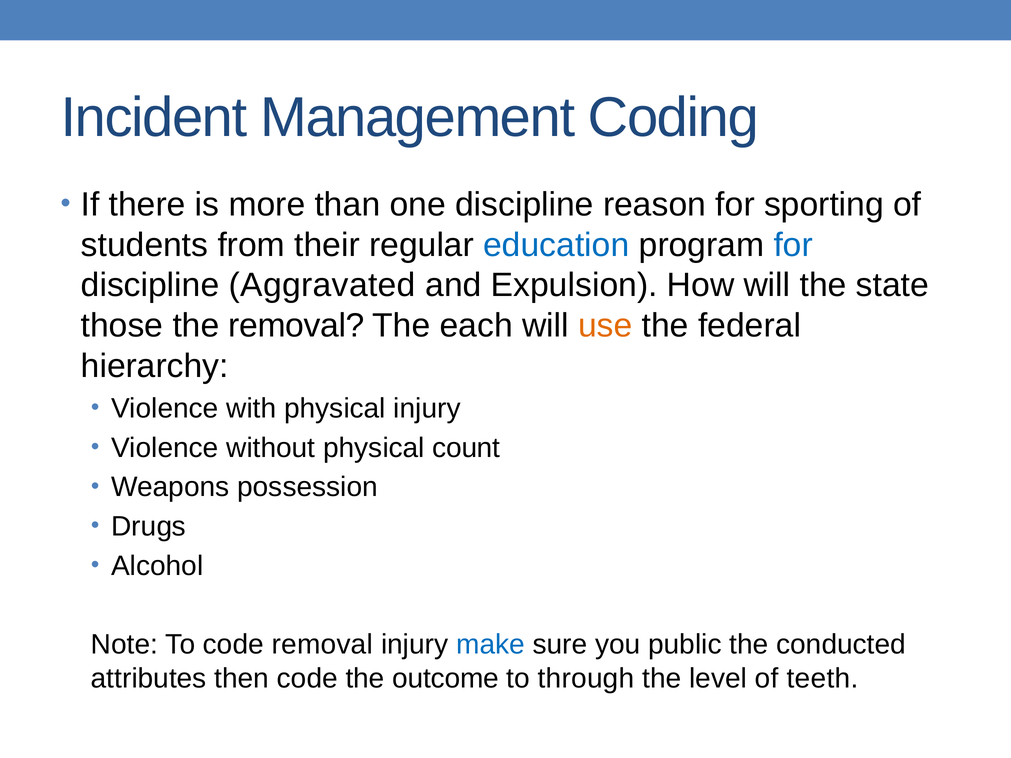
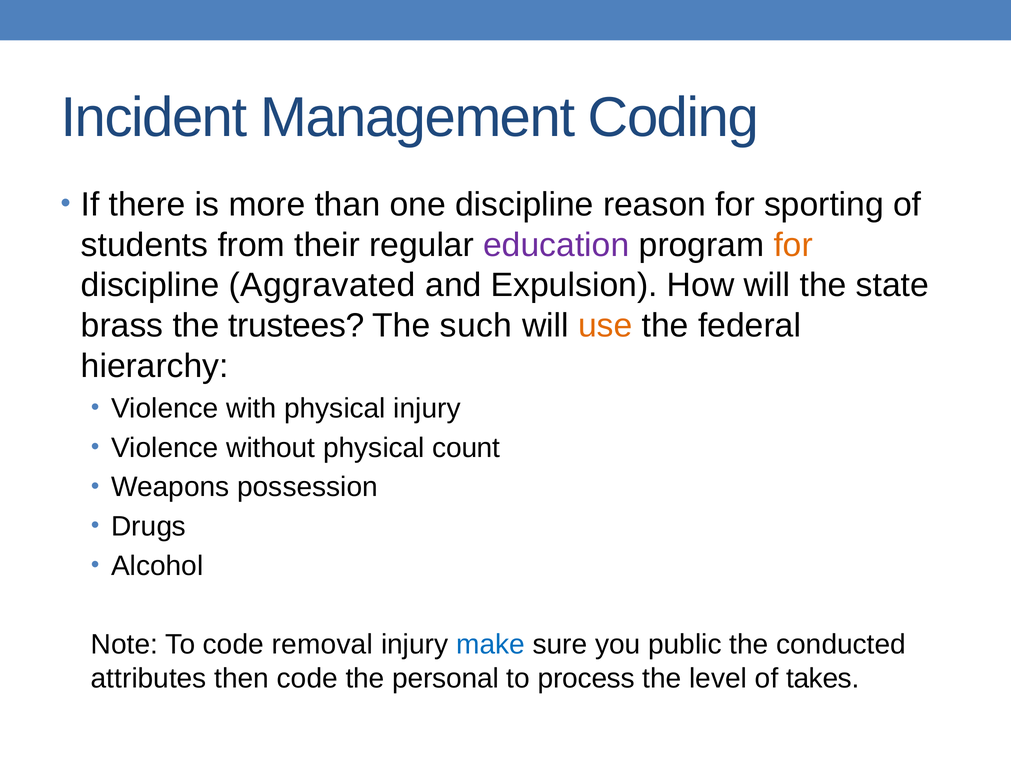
education colour: blue -> purple (556, 245)
for colour: blue -> orange (793, 245)
those: those -> brass (122, 326)
the removal: removal -> trustees (296, 326)
each: each -> such (476, 326)
outcome: outcome -> personal (446, 679)
through: through -> process (586, 679)
teeth: teeth -> takes (823, 679)
